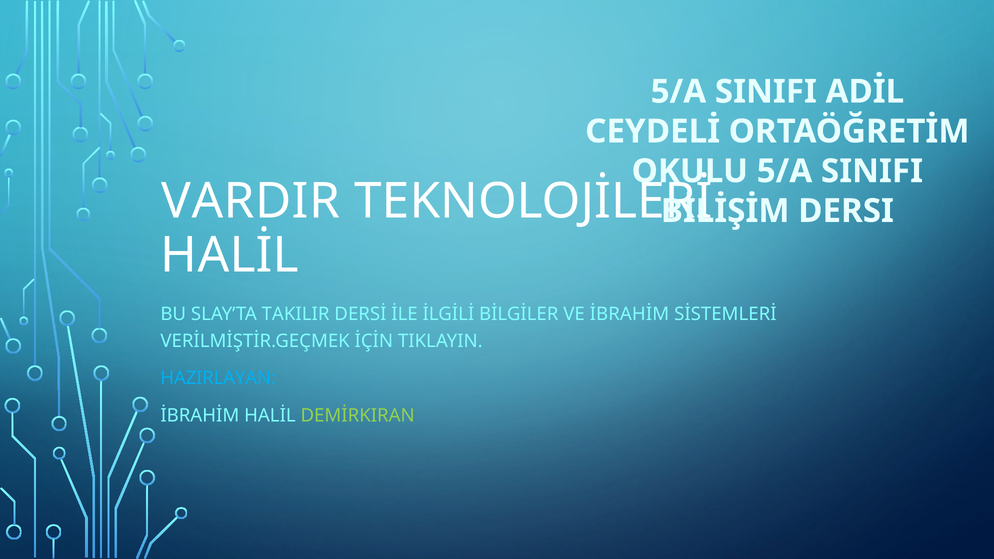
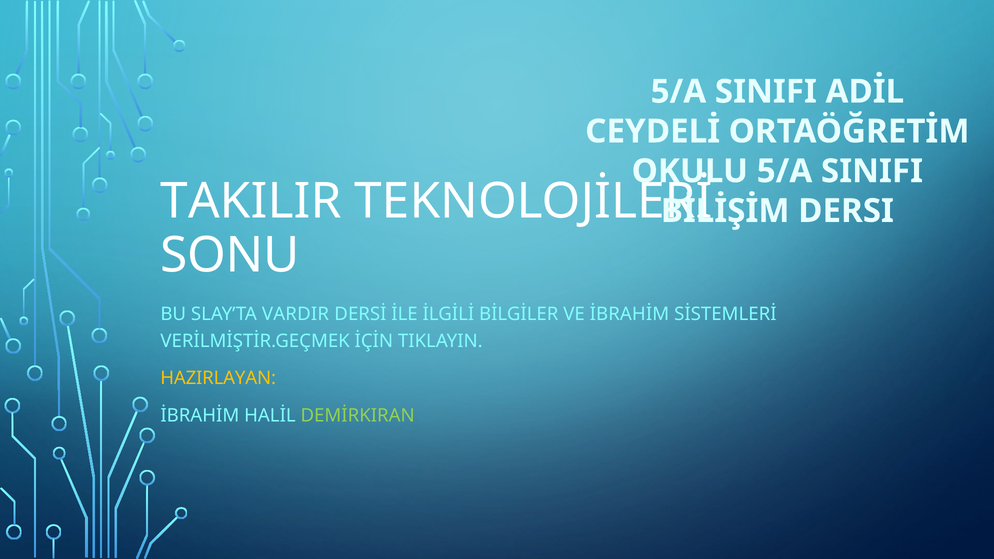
VARDIR: VARDIR -> TAKILIR (251, 202)
HALİL: HALİL -> SONU (230, 255)
TAKILIR: TAKILIR -> VARDIR (295, 314)
HAZIRLAYAN colour: light blue -> yellow (218, 378)
